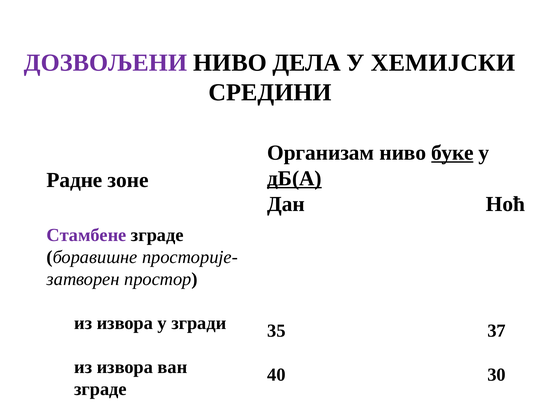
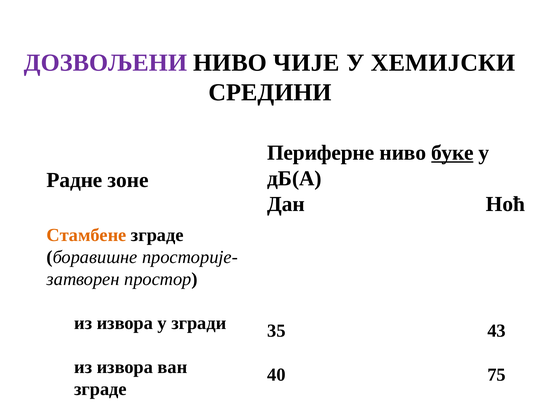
ДЕЛА: ДЕЛА -> ЧИЈЕ (306, 63)
Организам: Организам -> Периферне (321, 153)
дБ(А underline: present -> none (294, 179)
Стамбене colour: purple -> orange (87, 235)
37: 37 -> 43 (497, 331)
30: 30 -> 75 (497, 375)
